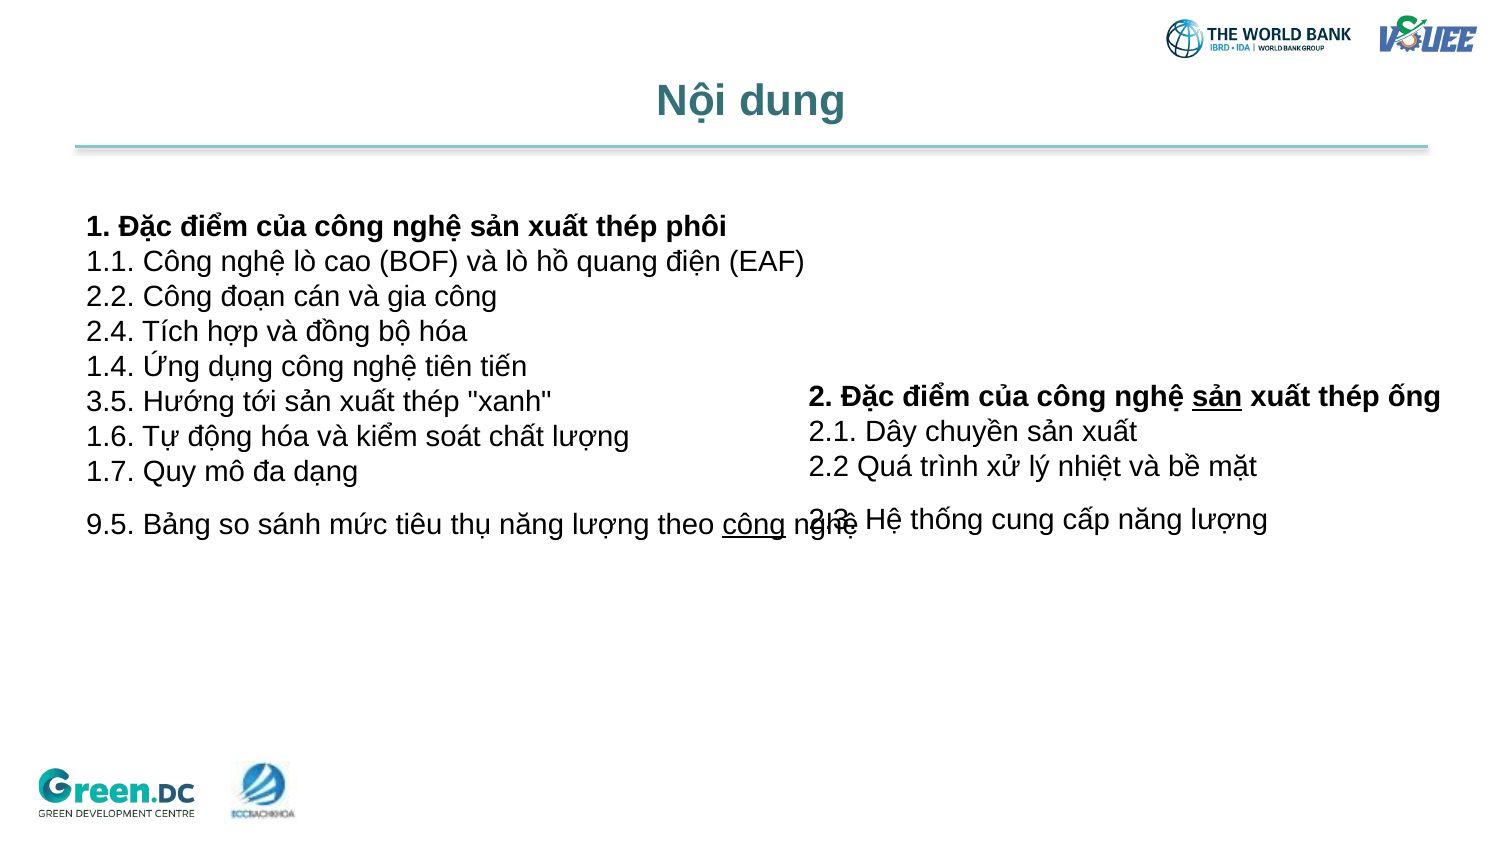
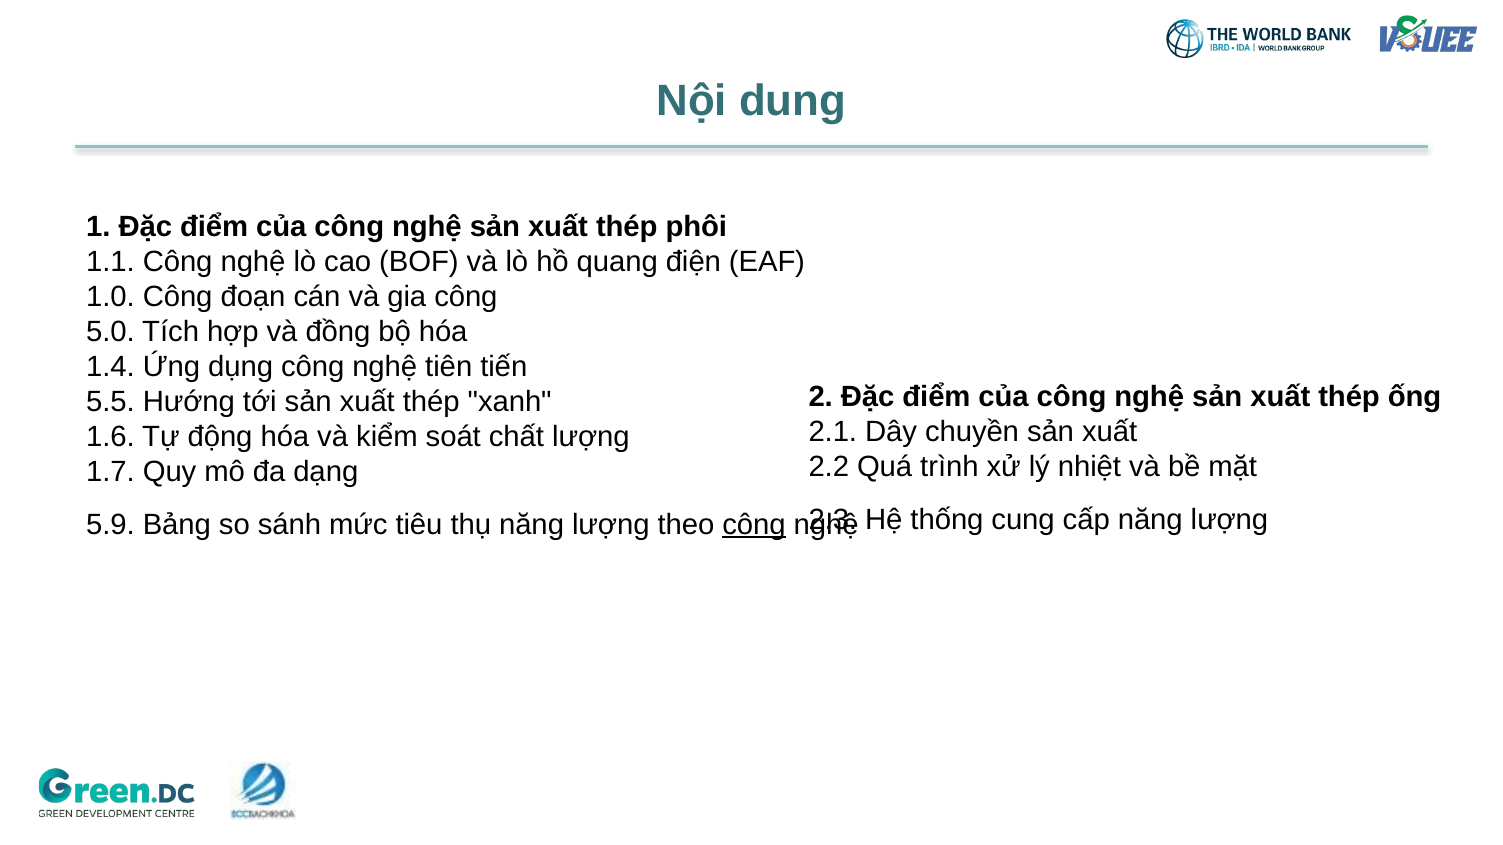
2.2: 2.2 -> 1.0 (110, 297)
2.4: 2.4 -> 5.0 (110, 332)
sản underline: present -> none (1217, 397)
3.5: 3.5 -> 5.5 (110, 402)
9.5: 9.5 -> 5.9 (110, 525)
